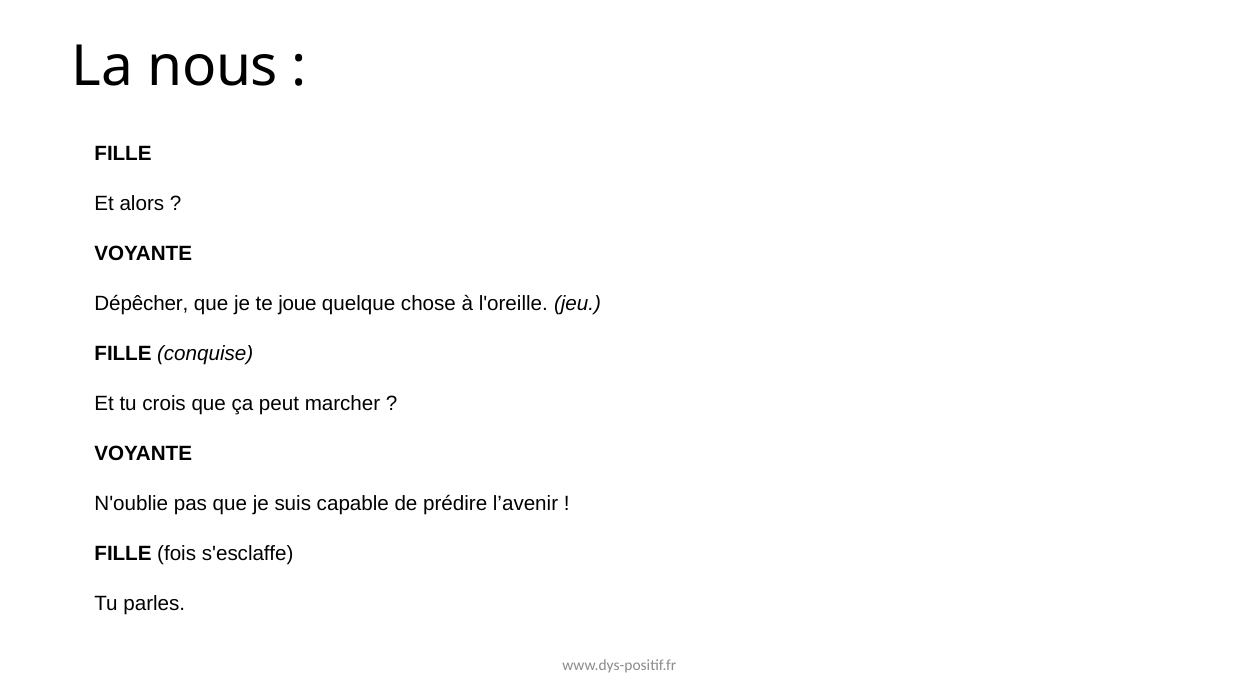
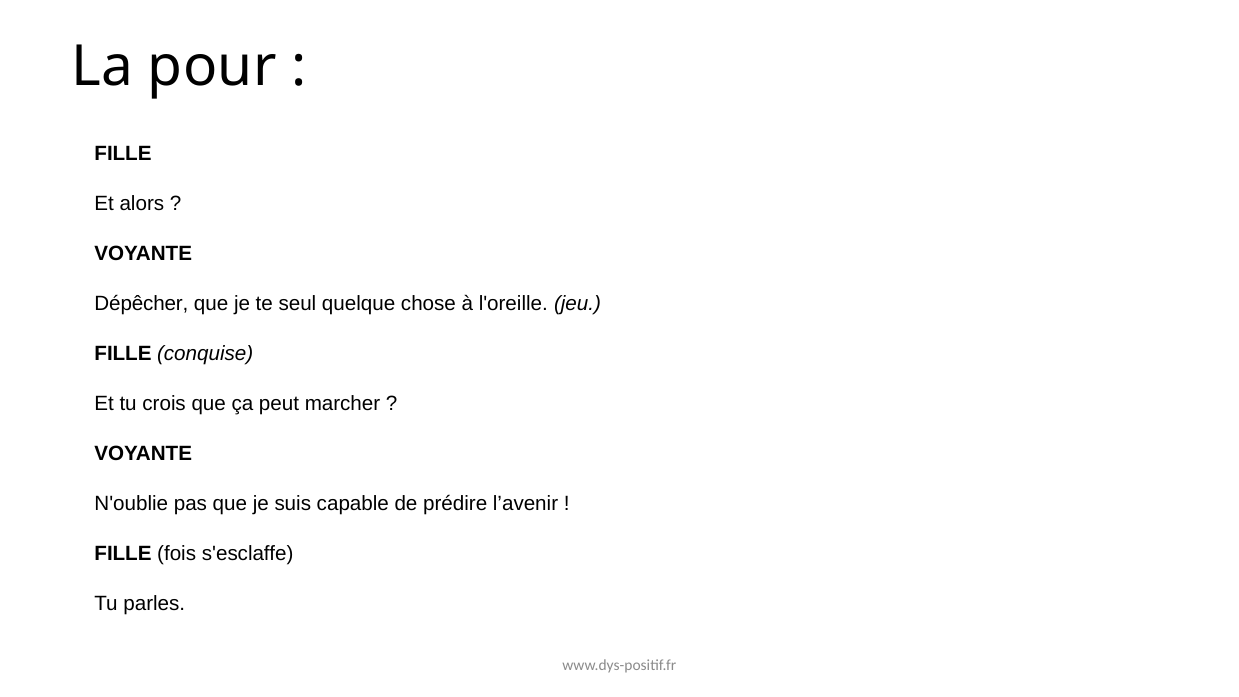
nous: nous -> pour (212, 67)
joue: joue -> seul (297, 303)
